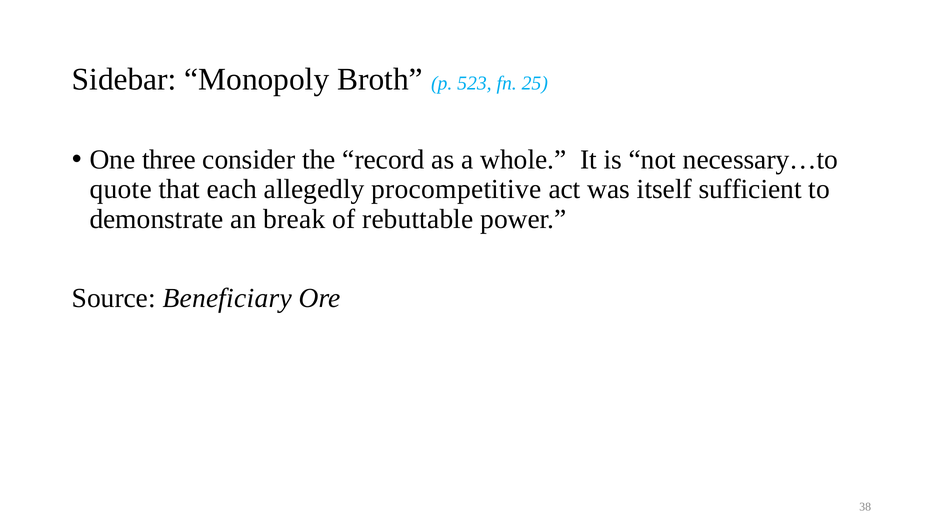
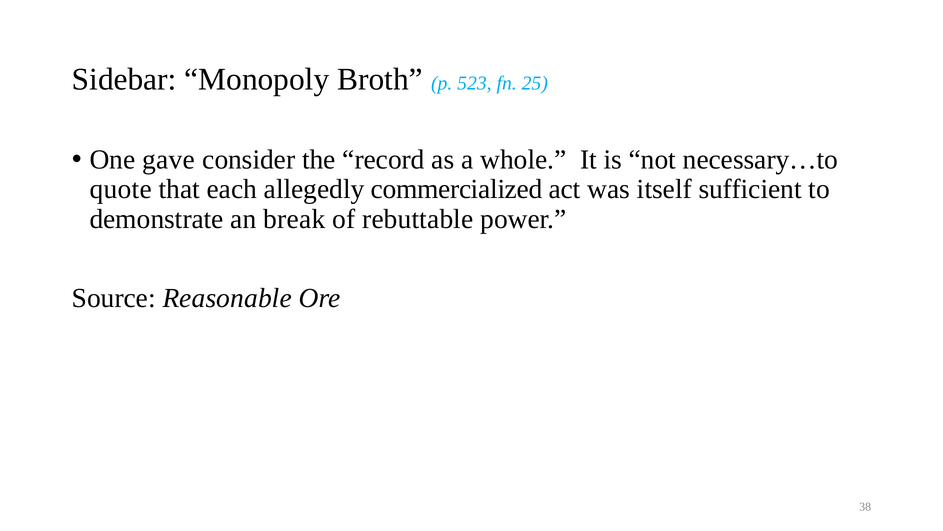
three: three -> gave (169, 159)
procompetitive: procompetitive -> commercialized (457, 189)
Beneficiary: Beneficiary -> Reasonable (227, 298)
